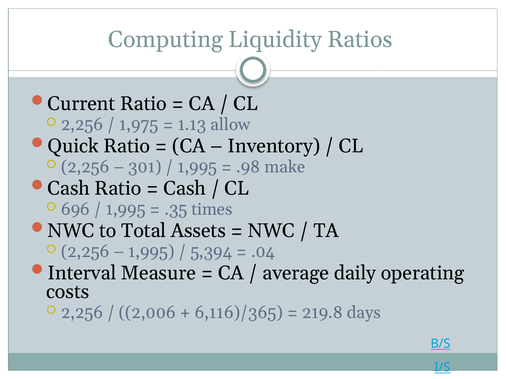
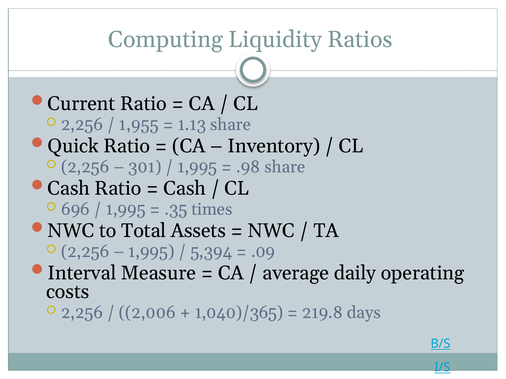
1,975: 1,975 -> 1,955 (139, 125)
1.13 allow: allow -> share (231, 125)
.98 make: make -> share (285, 167)
.04: .04 -> .09 (263, 252)
6,116)/365: 6,116)/365 -> 1,040)/365 (239, 313)
